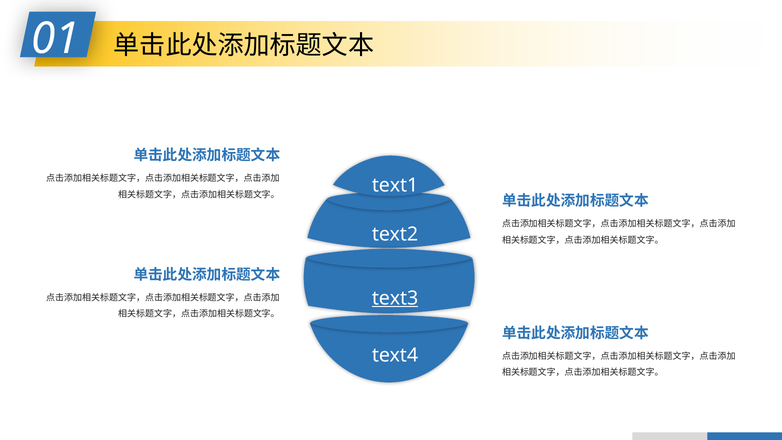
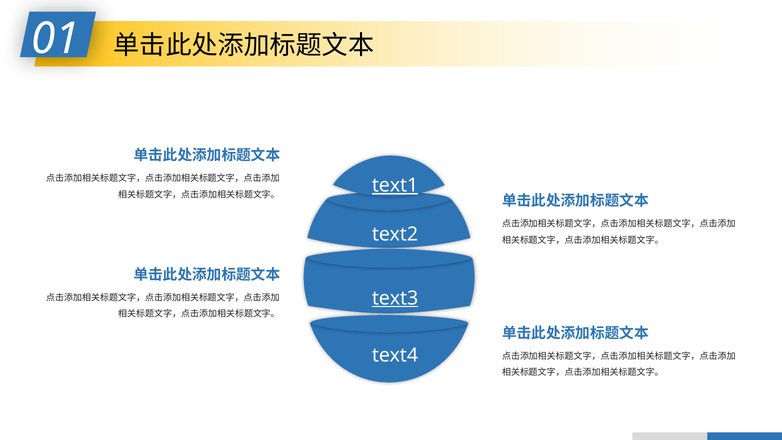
text1 underline: none -> present (395, 185)
